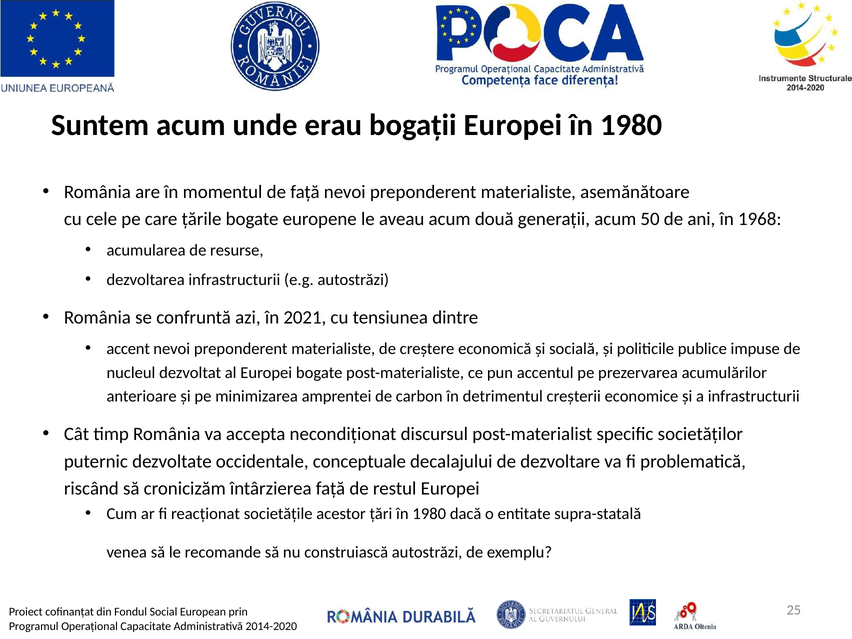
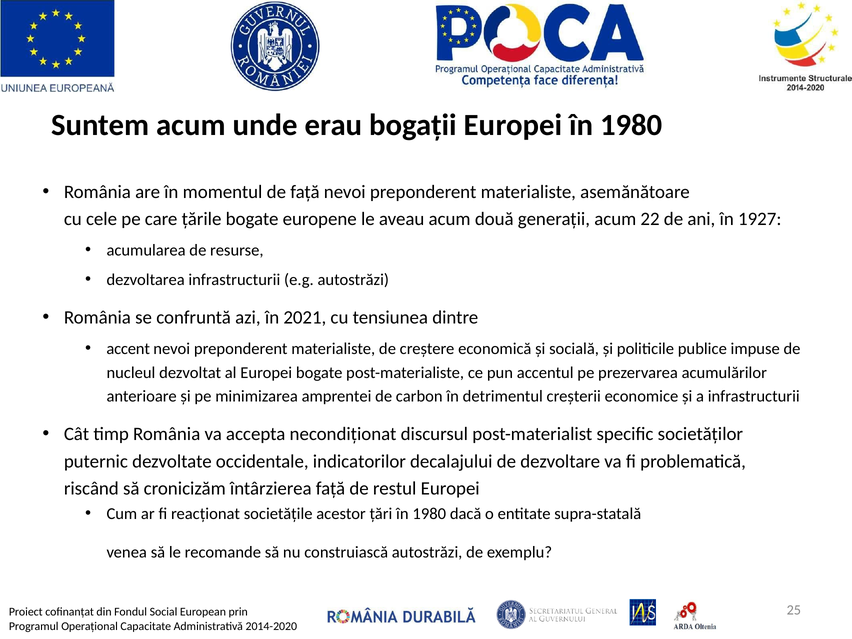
50: 50 -> 22 (650, 219)
1968: 1968 -> 1927 (760, 219)
conceptuale: conceptuale -> indicatorilor (359, 461)
